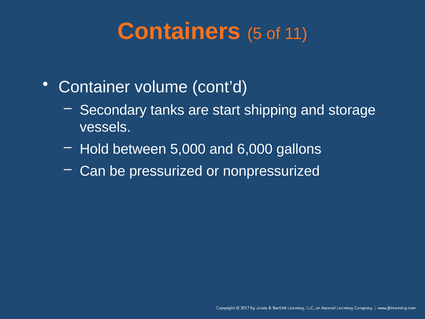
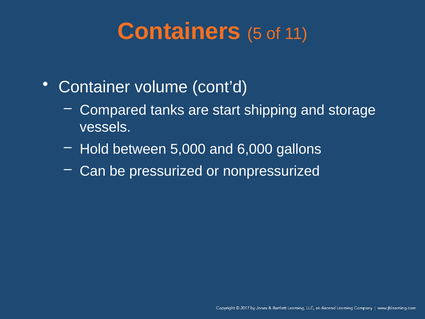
Secondary: Secondary -> Compared (113, 110)
